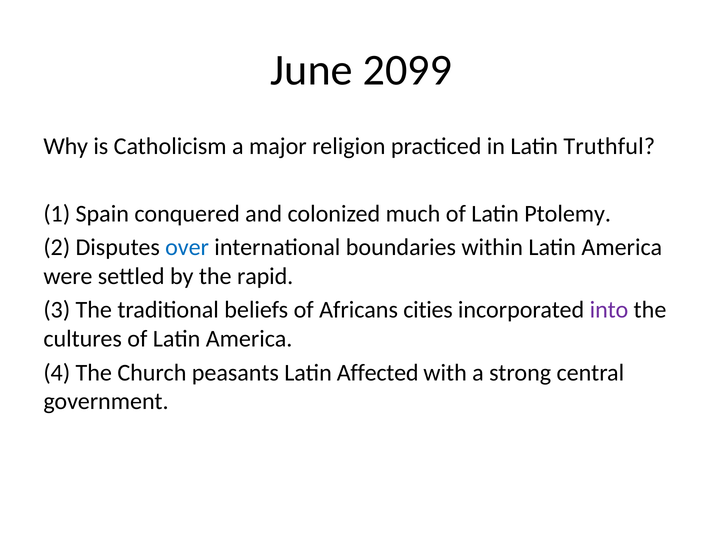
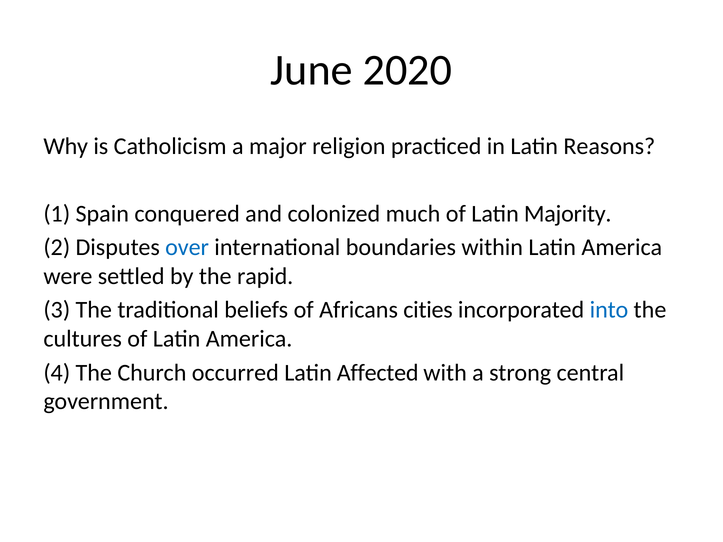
2099: 2099 -> 2020 (407, 70)
Truthful: Truthful -> Reasons (609, 146)
Ptolemy: Ptolemy -> Majority (568, 214)
into colour: purple -> blue (609, 310)
peasants: peasants -> occurred (235, 373)
